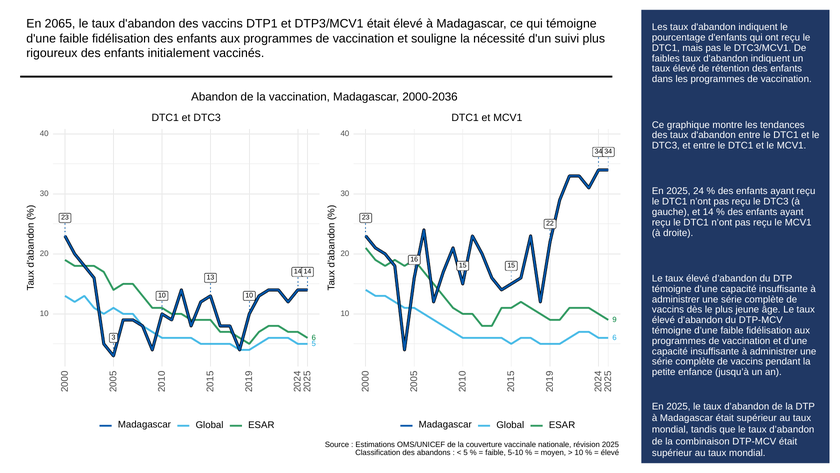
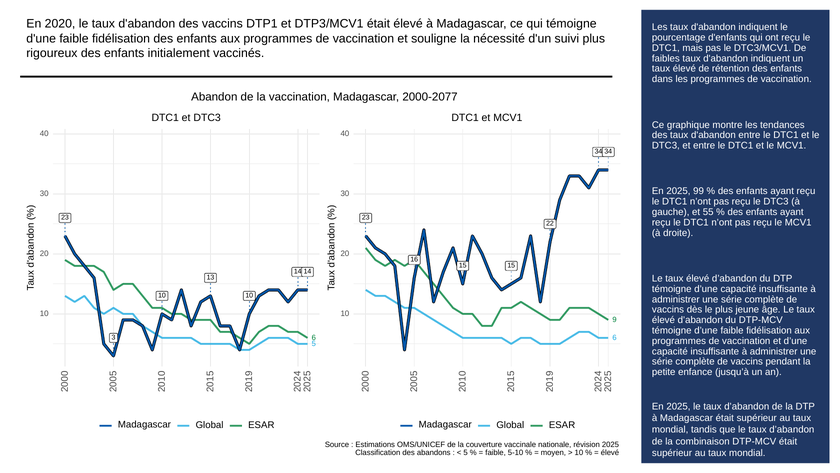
2065: 2065 -> 2020 (60, 24)
2000-2036: 2000-2036 -> 2000-2077 (430, 97)
24: 24 -> 99 (699, 191)
et 14: 14 -> 55 (708, 212)
